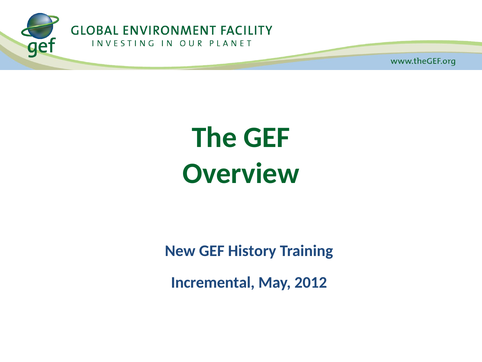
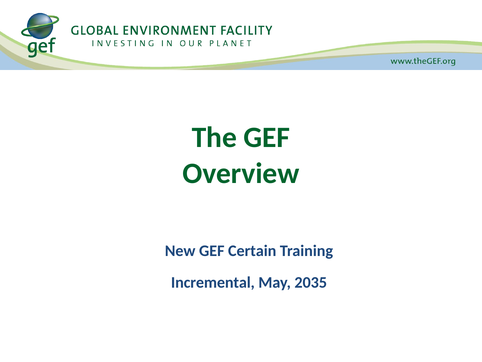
History: History -> Certain (252, 251)
2012: 2012 -> 2035 (311, 282)
